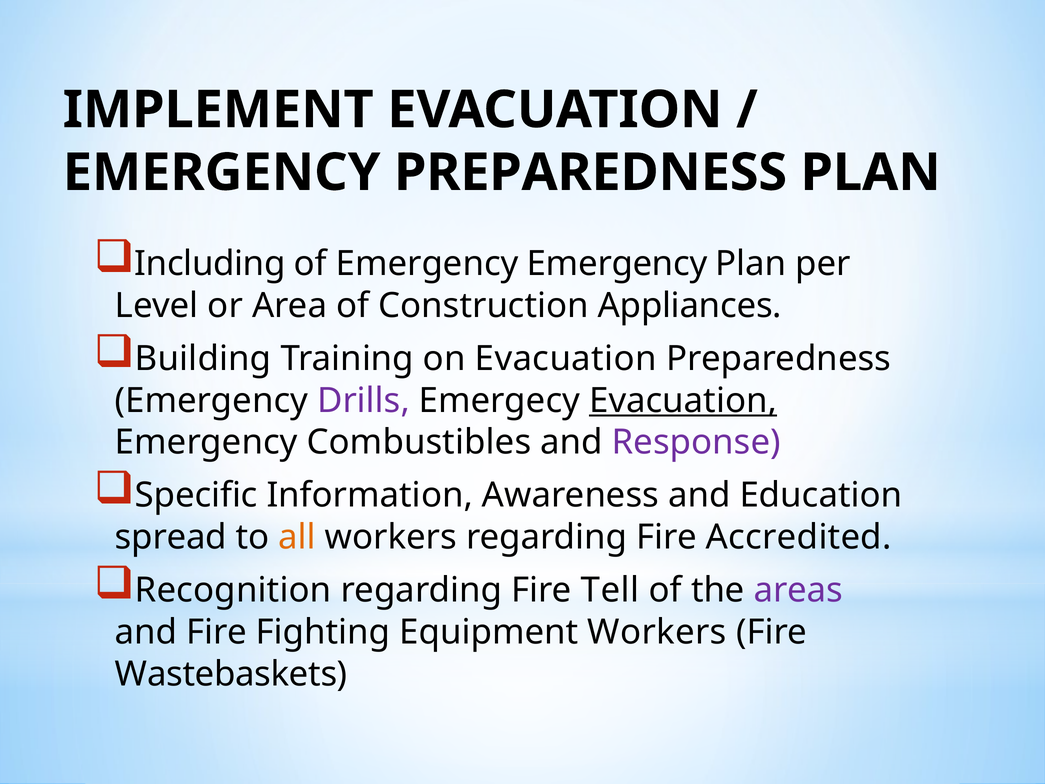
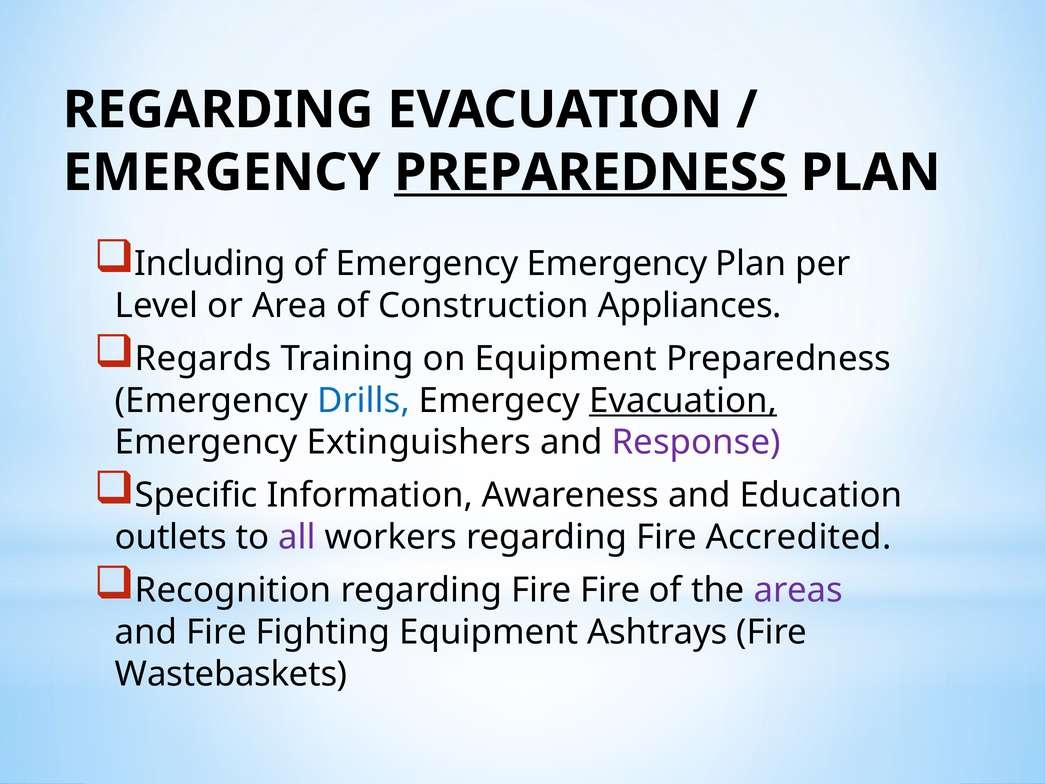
IMPLEMENT: IMPLEMENT -> REGARDING (218, 110)
PREPAREDNESS underline: none -> present (591, 173)
Building: Building -> Regards (203, 359)
on Evacuation: Evacuation -> Equipment (566, 359)
Drills colour: purple -> blue (363, 400)
Combustibles: Combustibles -> Extinguishers (419, 442)
spread: spread -> outlets (171, 537)
all colour: orange -> purple (297, 537)
Fire Tell: Tell -> Fire (610, 590)
Equipment Workers: Workers -> Ashtrays (657, 632)
